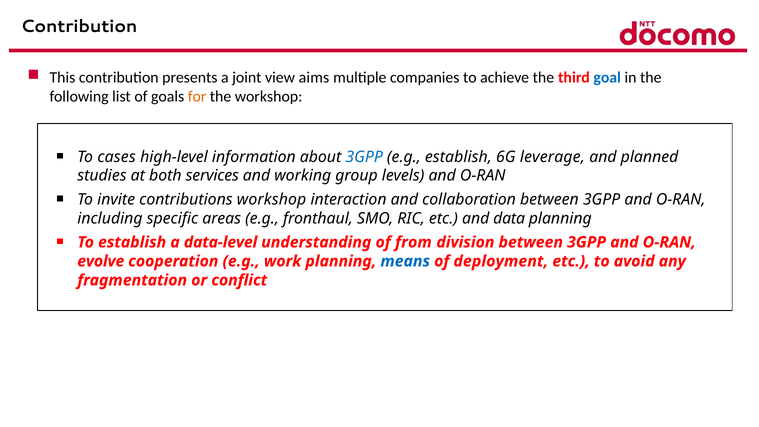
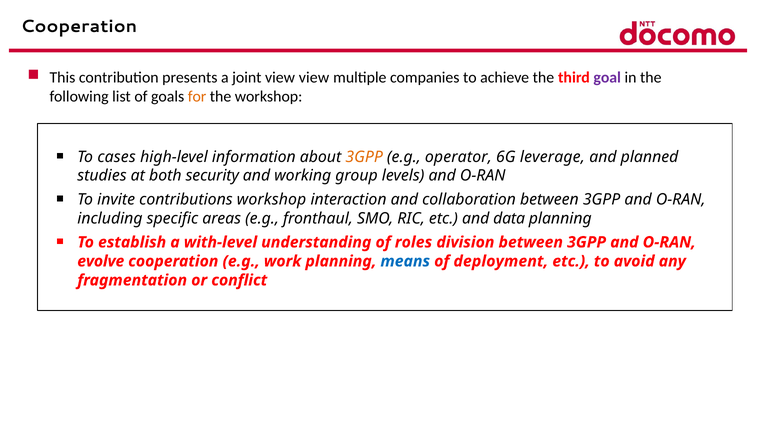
Contribution: Contribution -> Cooperation (79, 26)
view aims: aims -> view (314, 78)
goal colour: blue -> purple (607, 78)
3GPP colour: blue -> orange (364, 157)
e.g establish: establish -> operator (458, 157)
services: services -> security (212, 176)
data-level: data-level -> with-level (220, 242)
from: from -> roles (413, 242)
